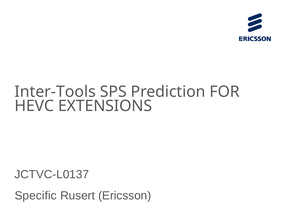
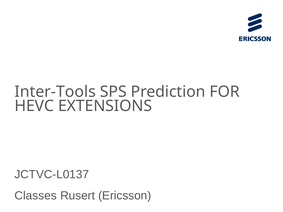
Specific: Specific -> Classes (36, 196)
